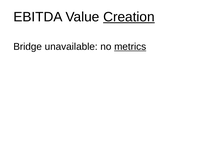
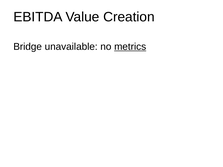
Creation underline: present -> none (129, 17)
